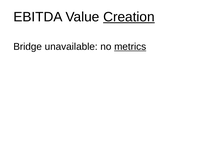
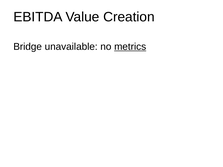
Creation underline: present -> none (129, 17)
